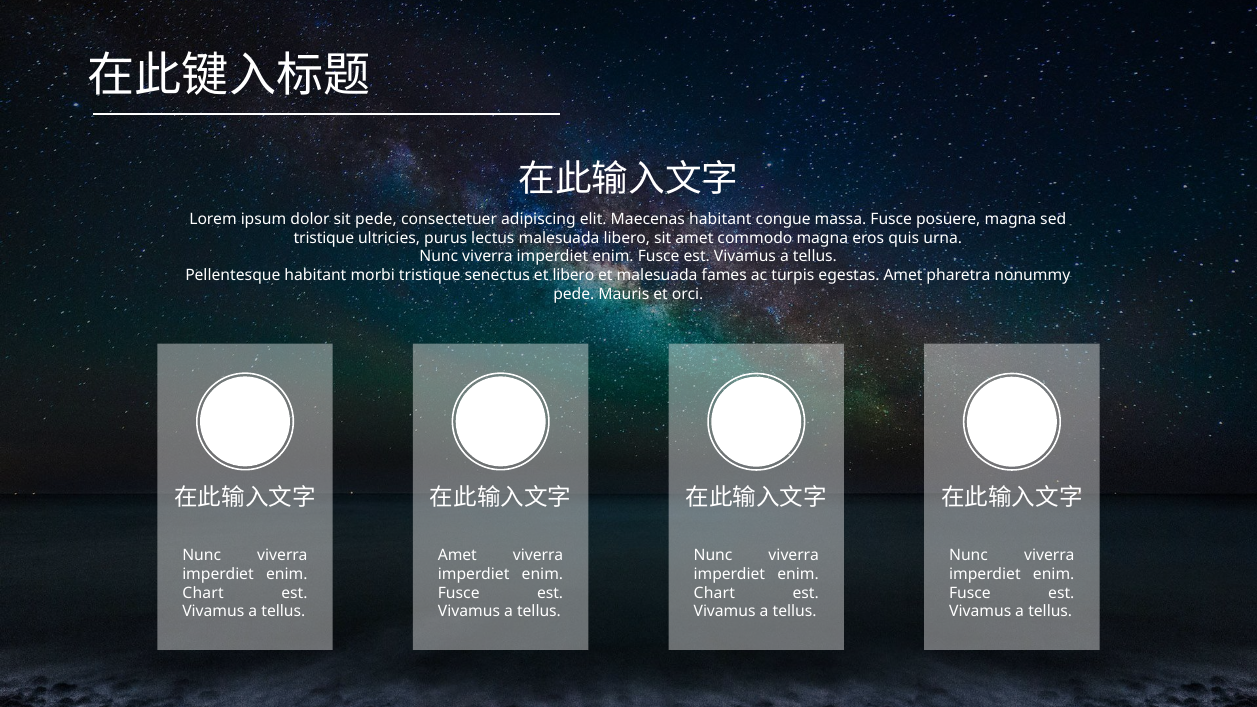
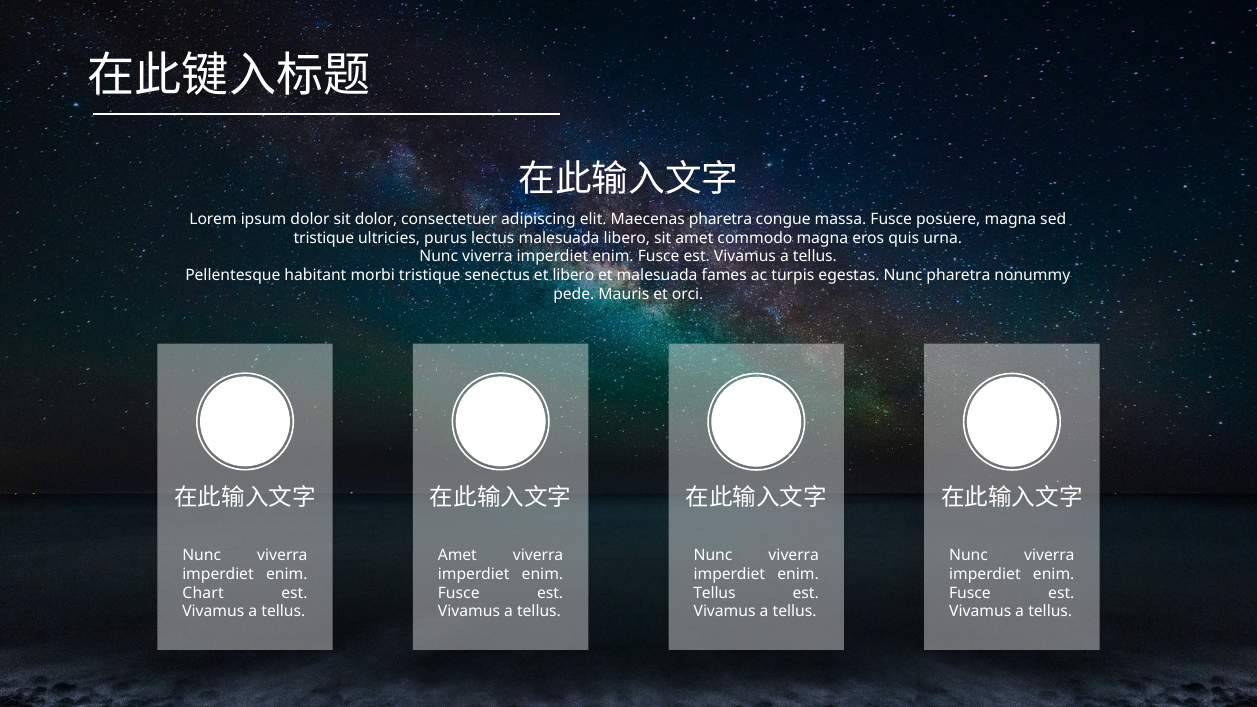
sit pede: pede -> dolor (376, 219)
Maecenas habitant: habitant -> pharetra (720, 219)
egestas Amet: Amet -> Nunc (903, 276)
Chart: Chart -> Tellus (714, 593)
